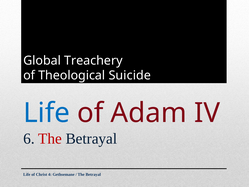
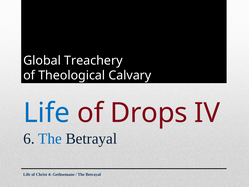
Suicide: Suicide -> Calvary (130, 75)
Adam: Adam -> Drops (149, 113)
The colour: red -> blue (50, 138)
